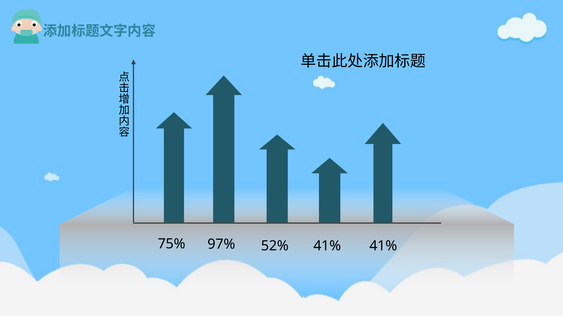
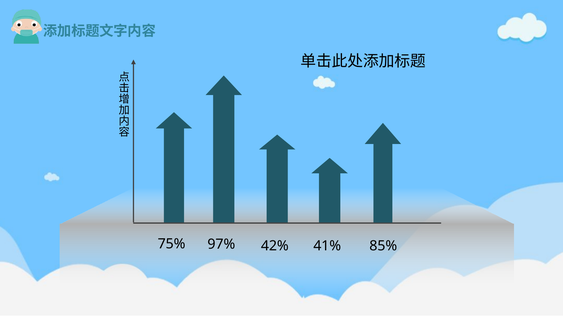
52%: 52% -> 42% (275, 246)
41%: 41% -> 85% (383, 246)
